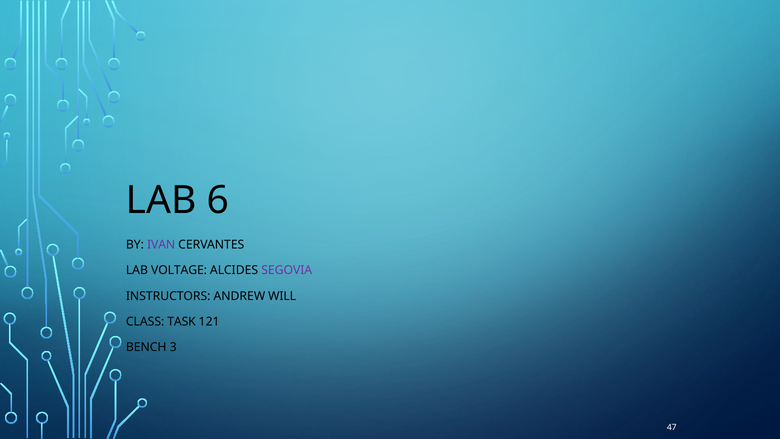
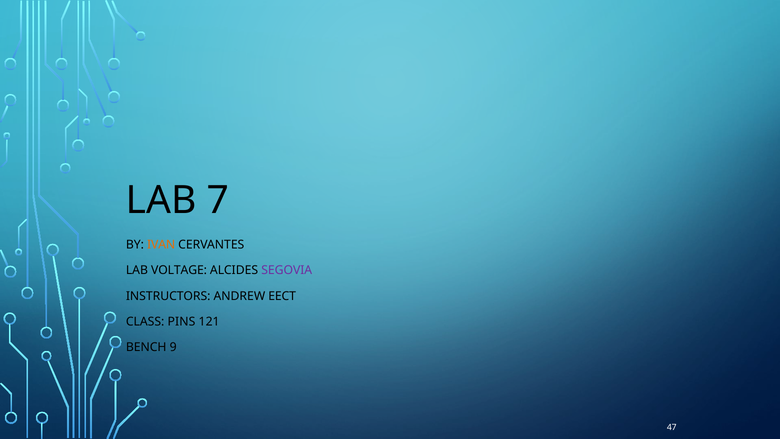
6: 6 -> 7 (218, 200)
IVAN colour: purple -> orange (161, 244)
WILL: WILL -> EECT (282, 296)
TASK: TASK -> PINS (181, 322)
3: 3 -> 9 (173, 347)
